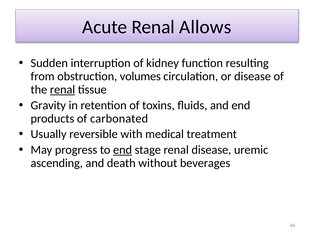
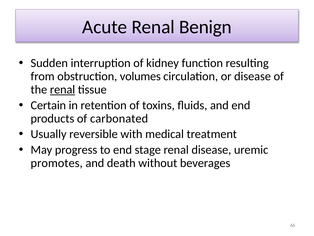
Allows: Allows -> Benign (205, 27)
Gravity: Gravity -> Certain (48, 105)
end underline: present -> none (123, 150)
ascending: ascending -> promotes (57, 163)
